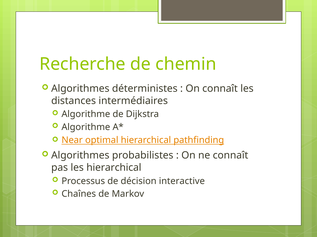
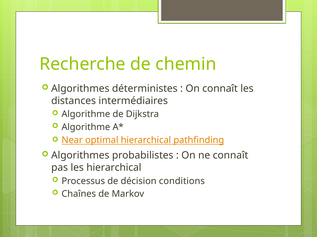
interactive: interactive -> conditions (182, 182)
